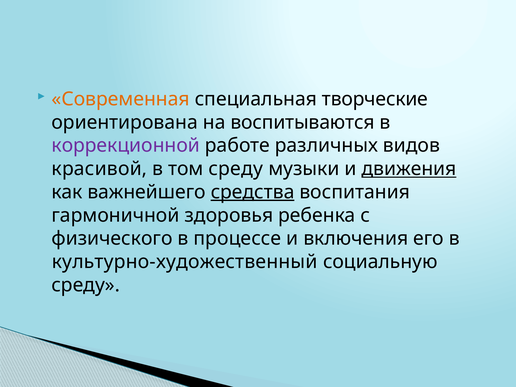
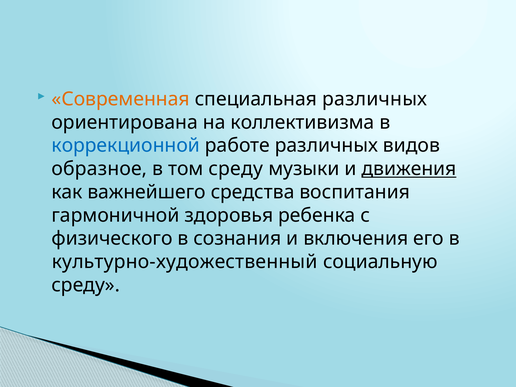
специальная творческие: творческие -> различных (375, 99)
воспитываются: воспитываются -> коллективизма (302, 122)
коррекционной colour: purple -> blue (126, 146)
красивой: красивой -> образное (99, 169)
средства underline: present -> none (253, 192)
процессе: процессе -> сознания (237, 239)
